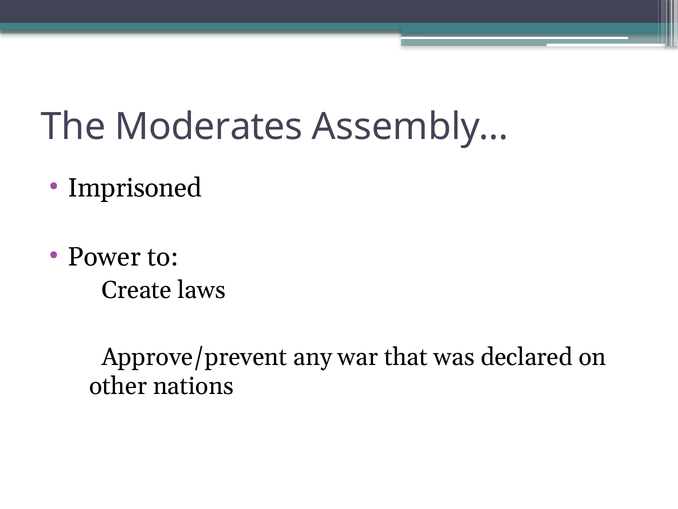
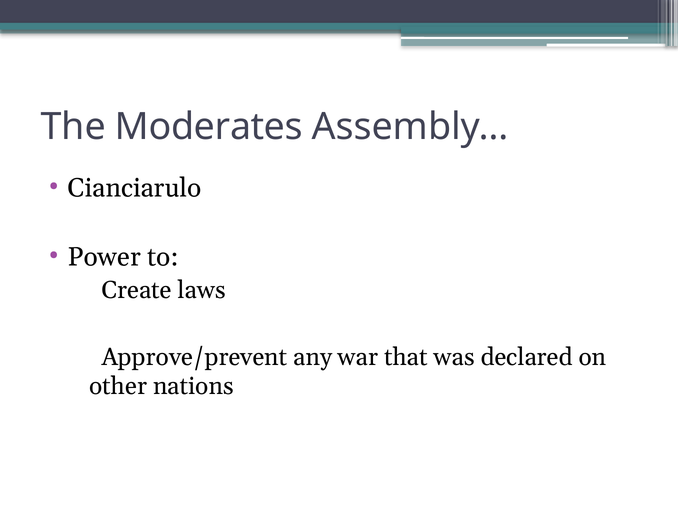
Imprisoned: Imprisoned -> Cianciarulo (135, 188)
